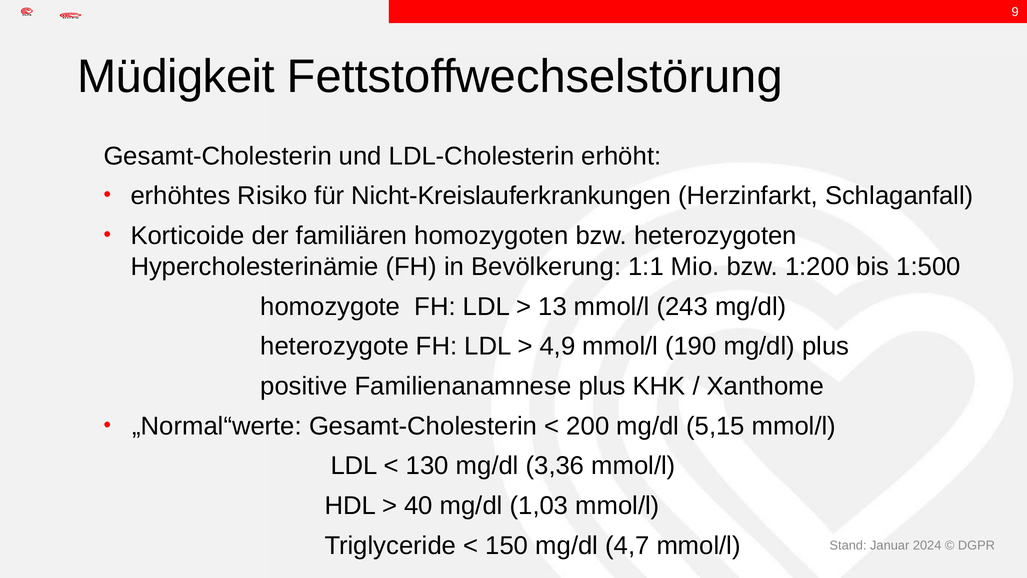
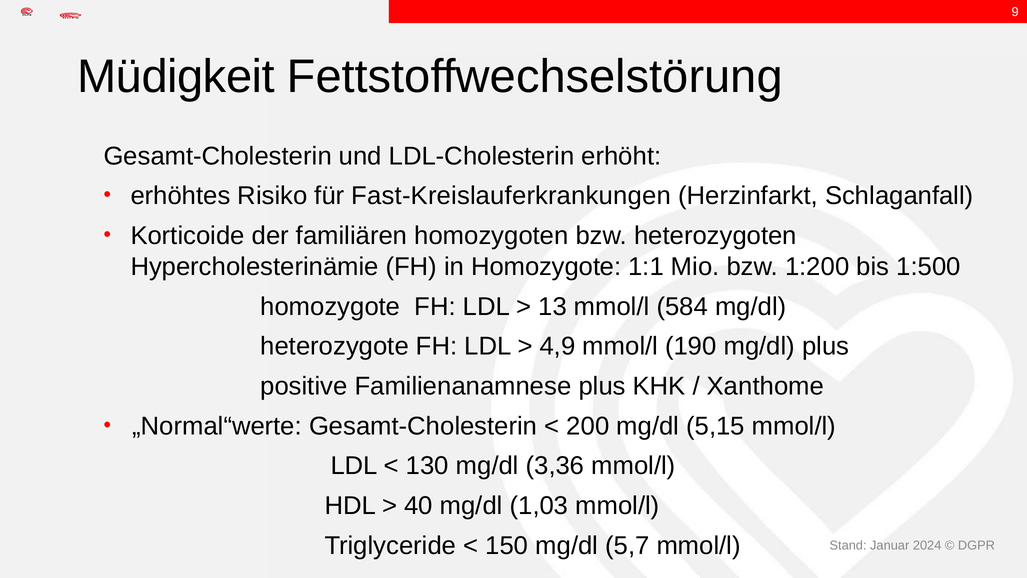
Nicht-Kreislauferkrankungen: Nicht-Kreislauferkrankungen -> Fast-Kreislauferkrankungen (511, 196)
in Bevölkerung: Bevölkerung -> Homozygote (546, 267)
243: 243 -> 584 (682, 306)
4,7: 4,7 -> 5,7 (627, 545)
